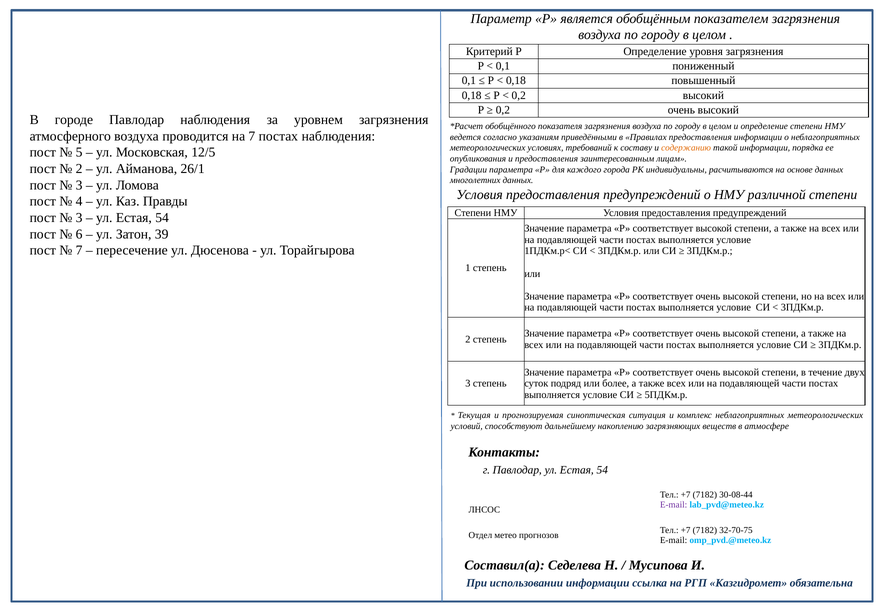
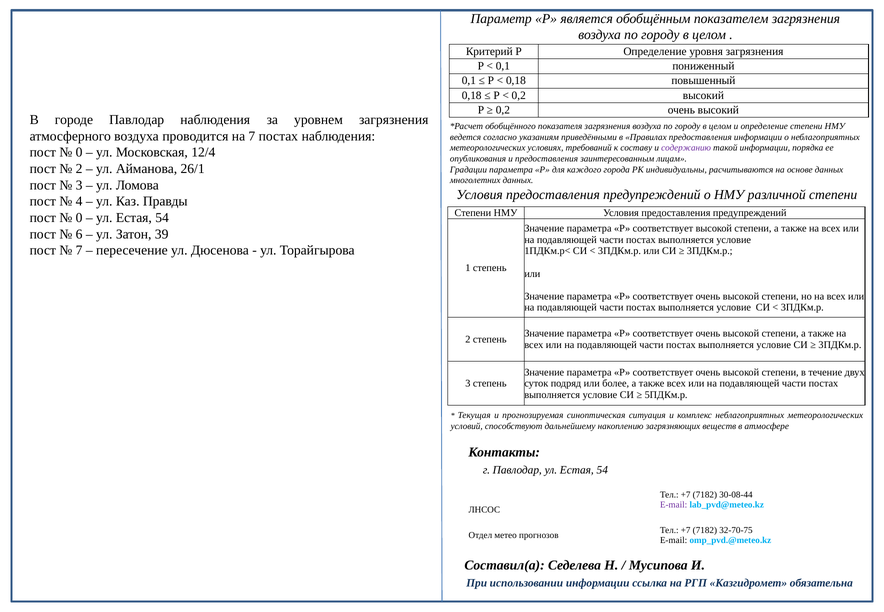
содержанию colour: orange -> purple (686, 148)
5: 5 -> 0 (79, 153)
12/5: 12/5 -> 12/4 (203, 153)
3: 3 -> 0 (79, 218)
